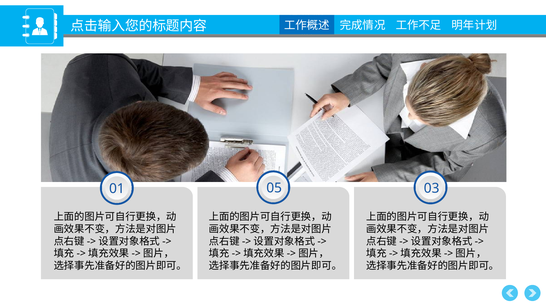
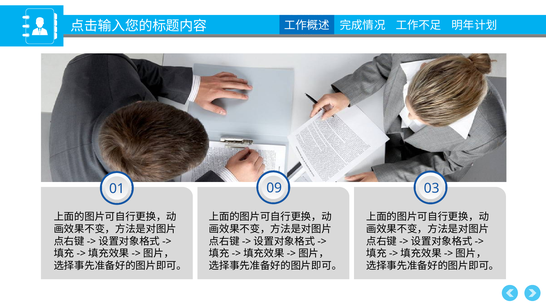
05: 05 -> 09 (274, 188)
